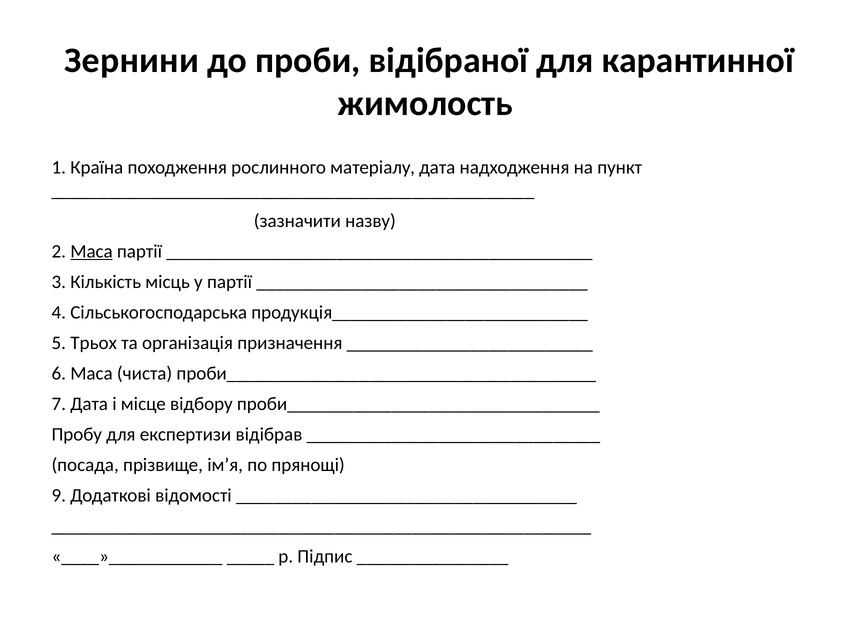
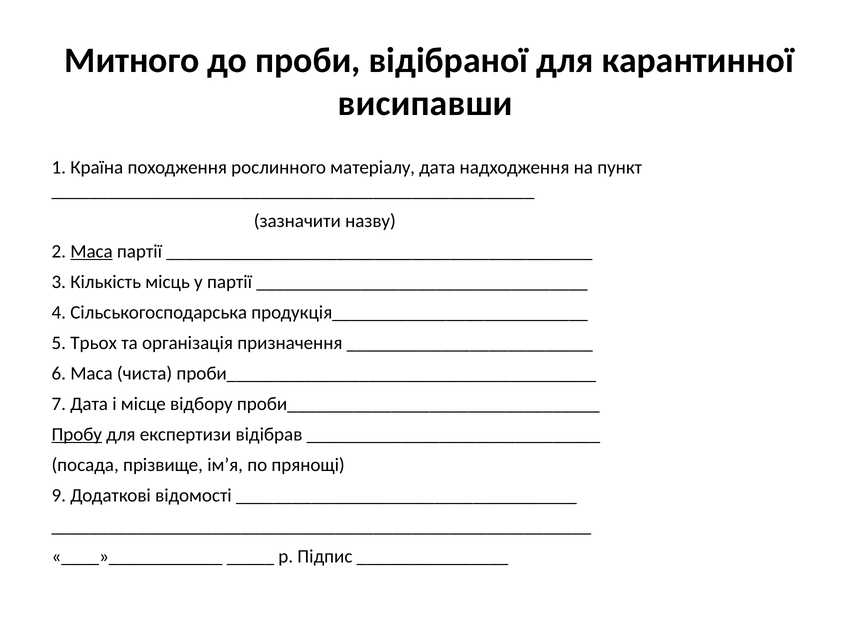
Зернини: Зернини -> Митного (132, 60)
жимолость: жимолость -> висипавши (425, 103)
Пробу underline: none -> present (77, 435)
